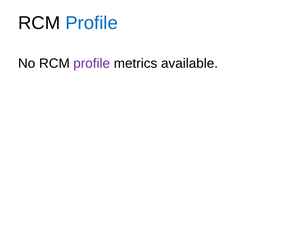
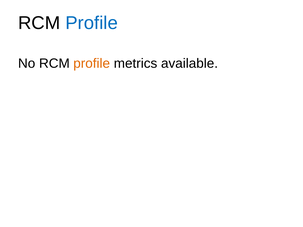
profile colour: purple -> orange (92, 64)
